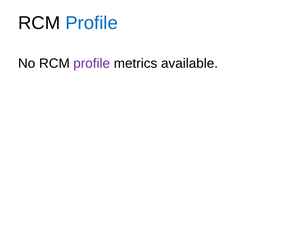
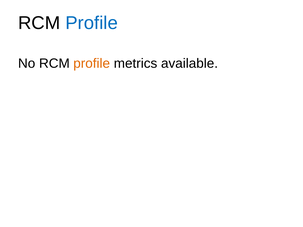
profile colour: purple -> orange (92, 64)
